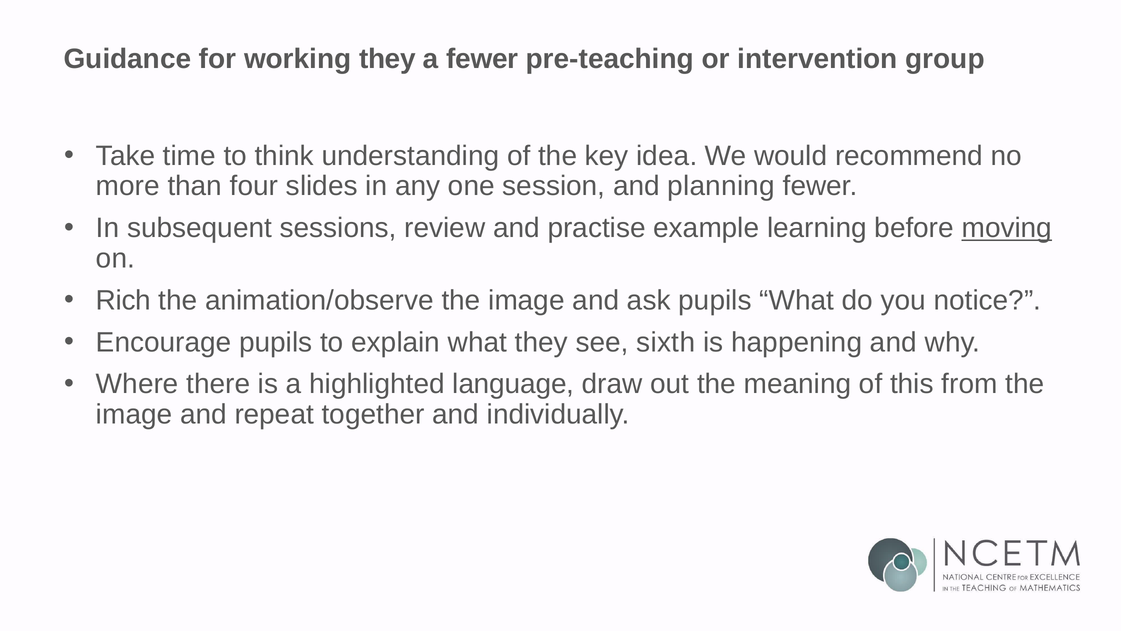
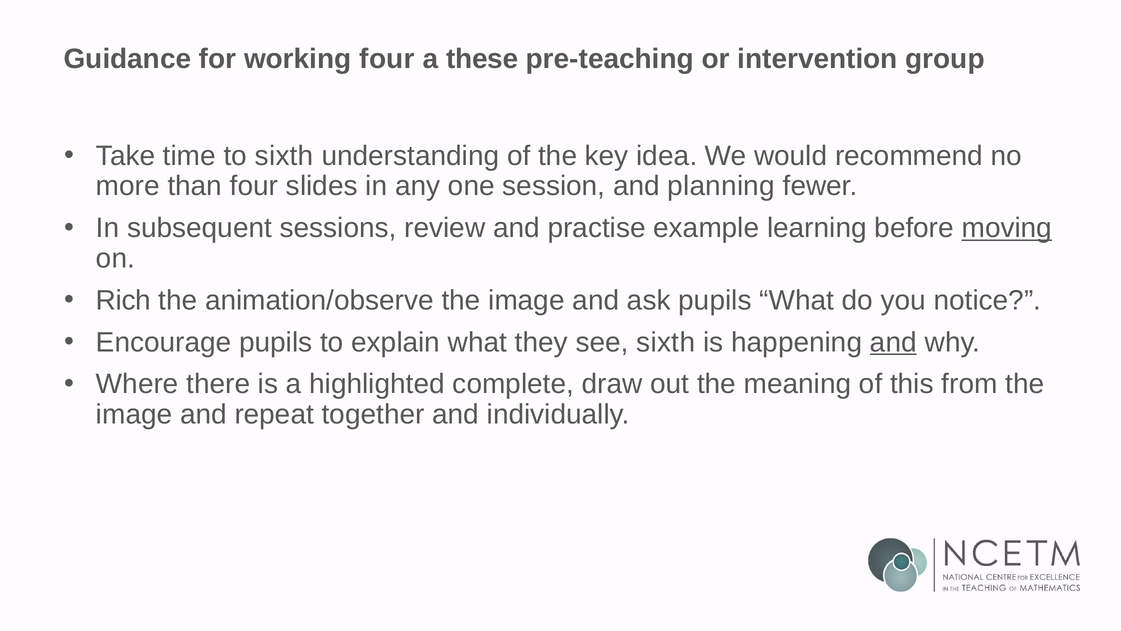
working they: they -> four (387, 59)
a fewer: fewer -> these (482, 59)
to think: think -> sixth (284, 156)
and underline: none -> present (893, 342)
language: language -> complete (513, 384)
